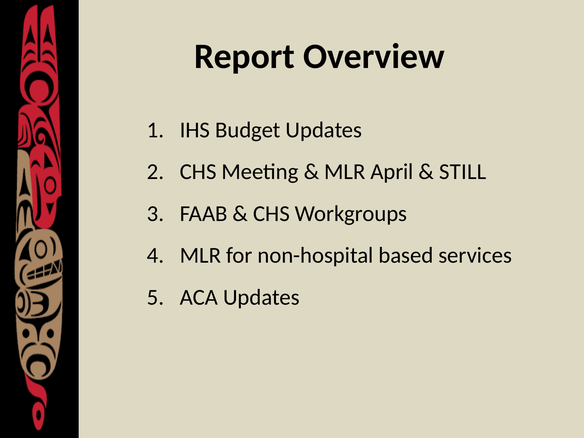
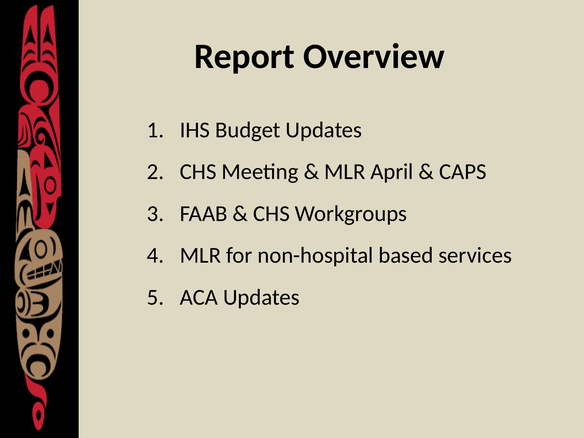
STILL: STILL -> CAPS (463, 172)
